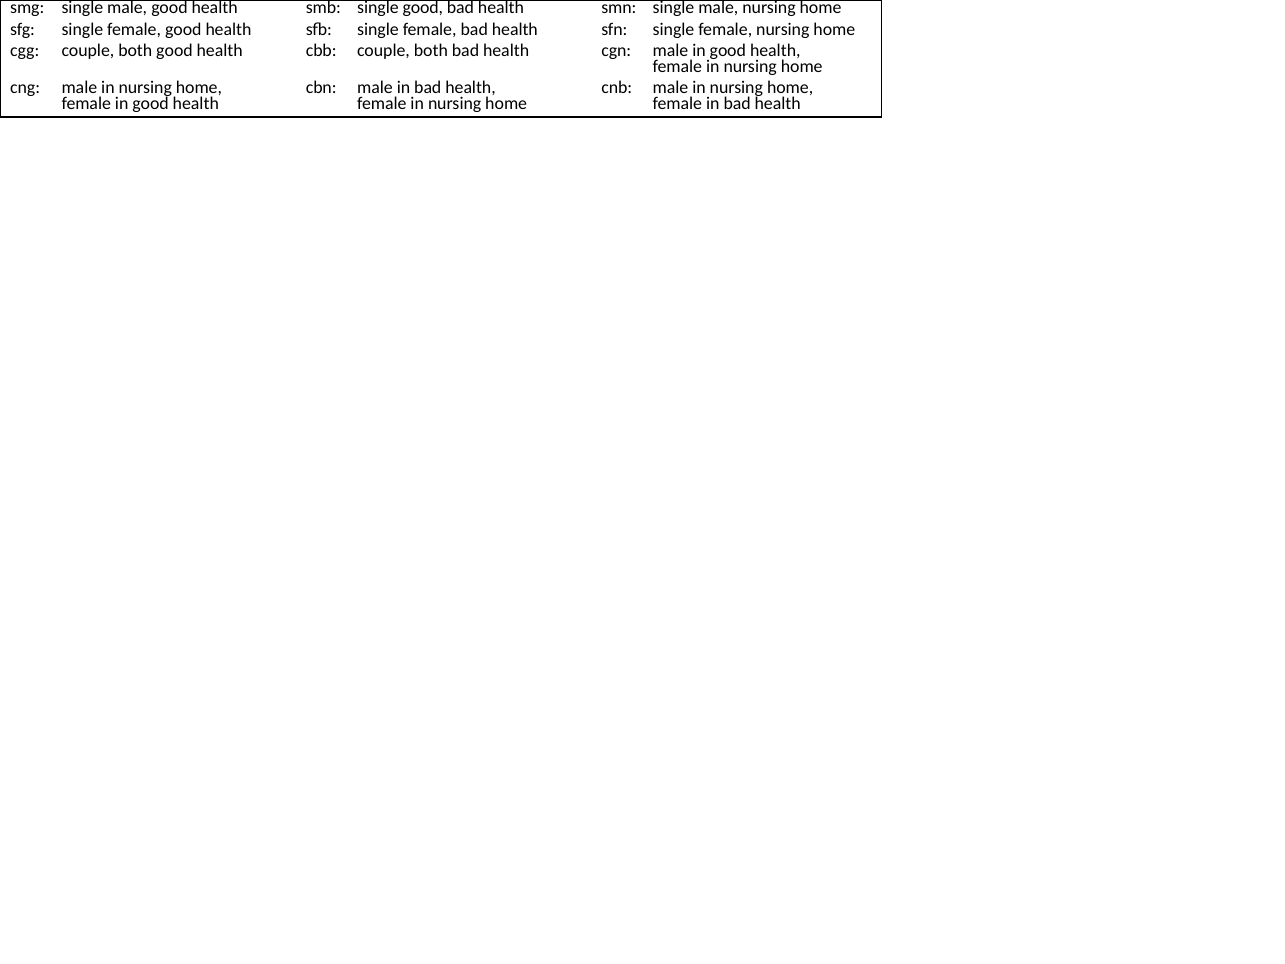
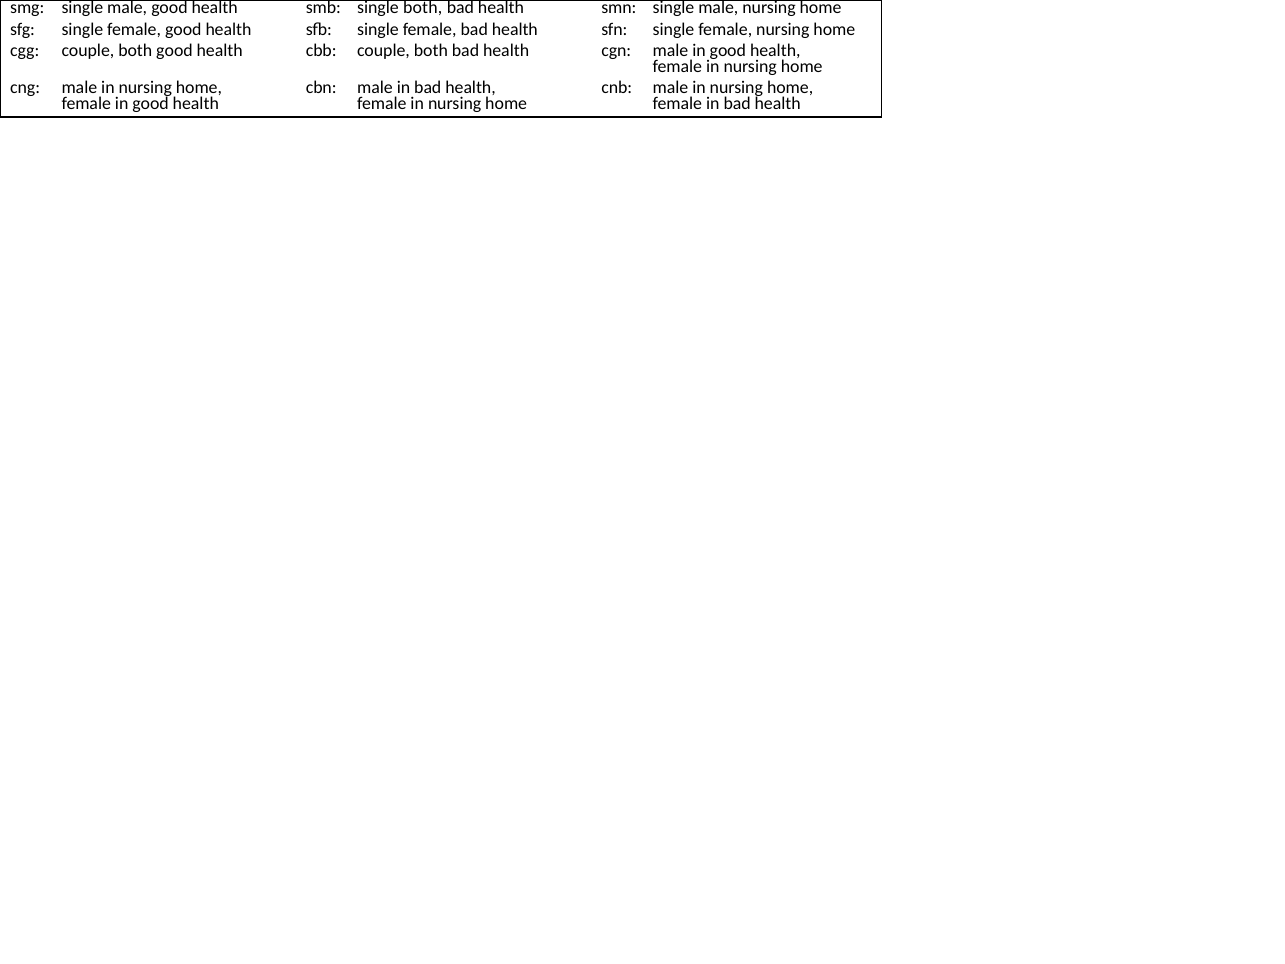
single good: good -> both (423, 8)
